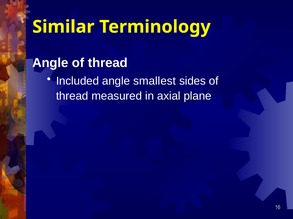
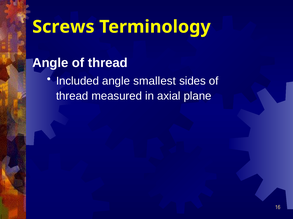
Similar: Similar -> Screws (63, 27)
